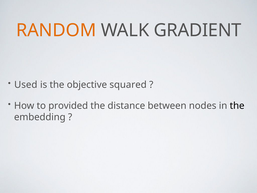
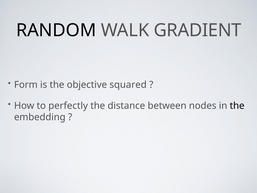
RANDOM colour: orange -> black (56, 30)
Used: Used -> Form (26, 85)
provided: provided -> perfectly (68, 106)
